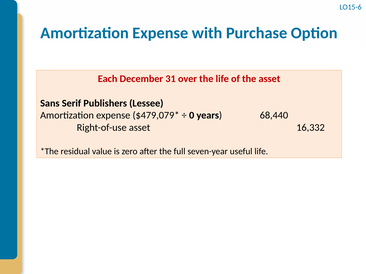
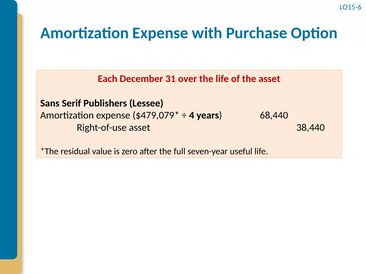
0: 0 -> 4 (192, 116)
16,332: 16,332 -> 38,440 (311, 128)
